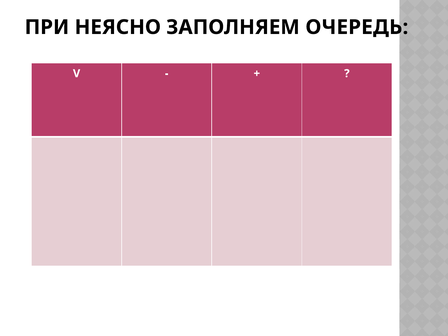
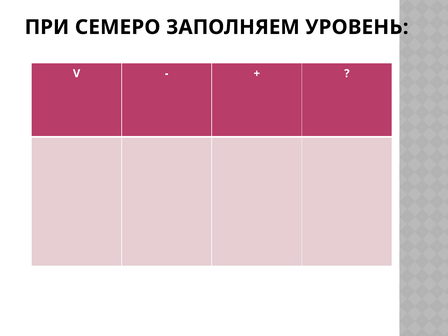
НЕЯСНО: НЕЯСНО -> СЕМЕРО (118, 27)
ОЧЕРЕДЬ: ОЧЕРЕДЬ -> УРОВЕНЬ (357, 27)
